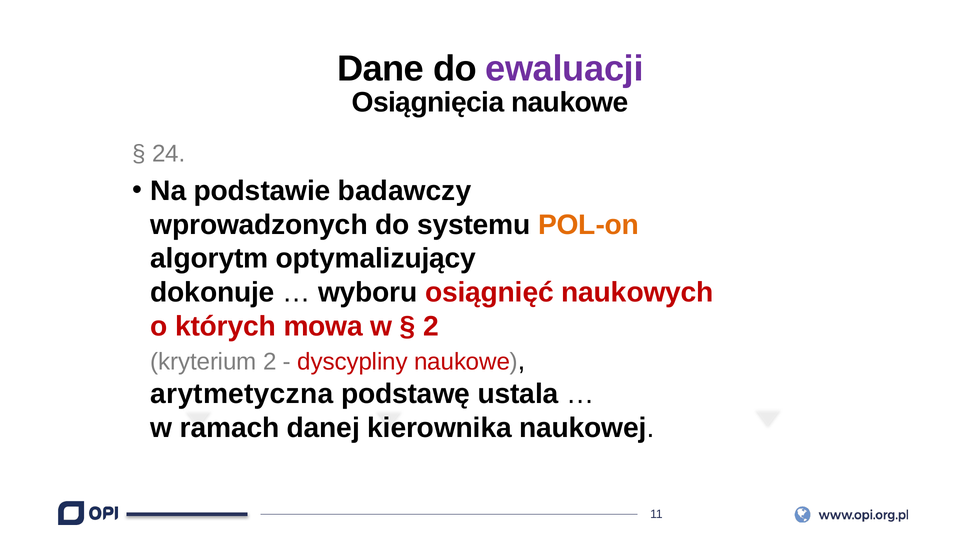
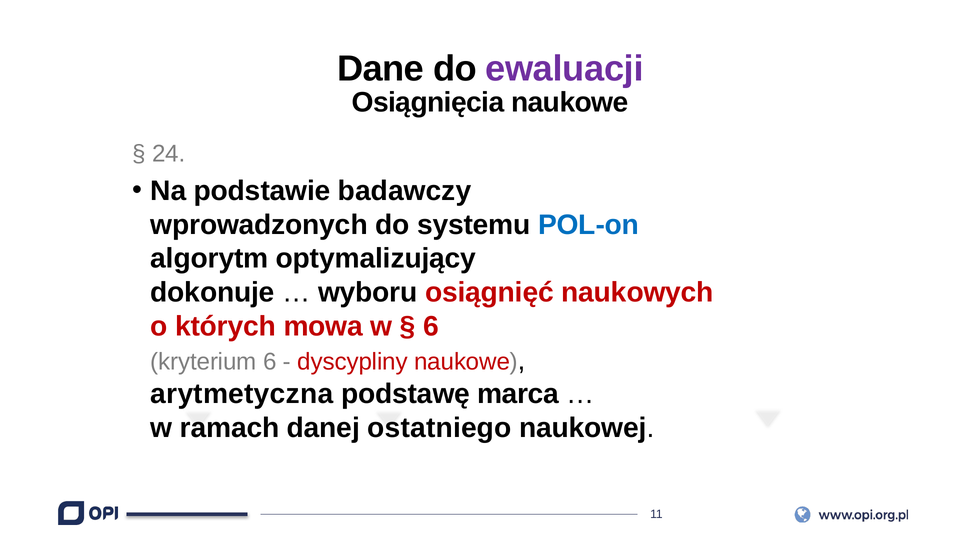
POL-on colour: orange -> blue (589, 225)
2: 2 -> 6 (431, 326)
kryterium 2: 2 -> 6 (270, 362)
ustala: ustala -> marca (518, 394)
kierownika: kierownika -> ostatniego (439, 428)
